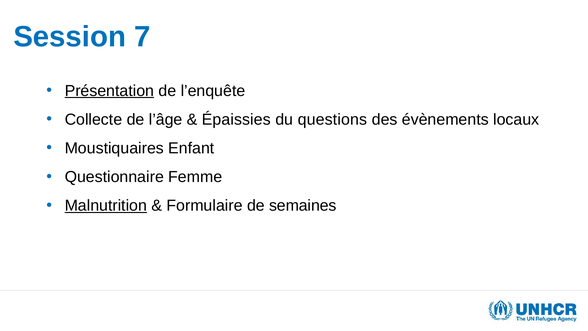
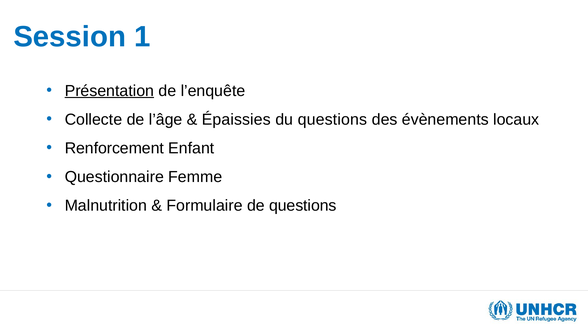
7: 7 -> 1 (142, 37)
Moustiquaires: Moustiquaires -> Renforcement (114, 148)
Malnutrition underline: present -> none (106, 206)
de semaines: semaines -> questions (303, 206)
